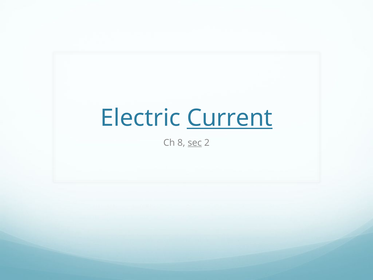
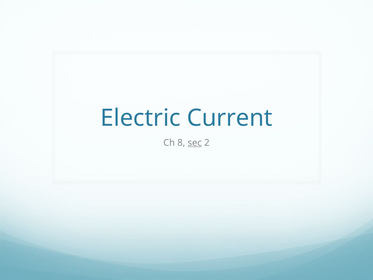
Current underline: present -> none (230, 118)
